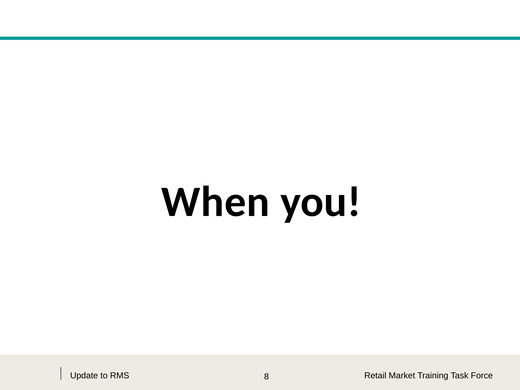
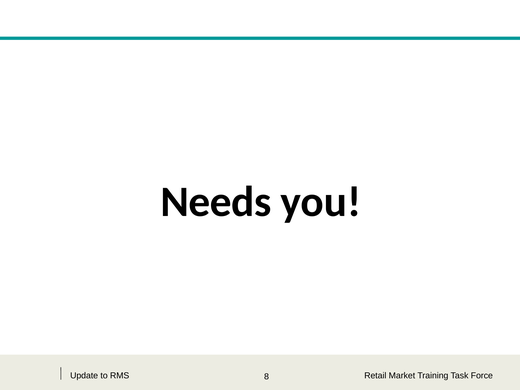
When: When -> Needs (216, 202)
